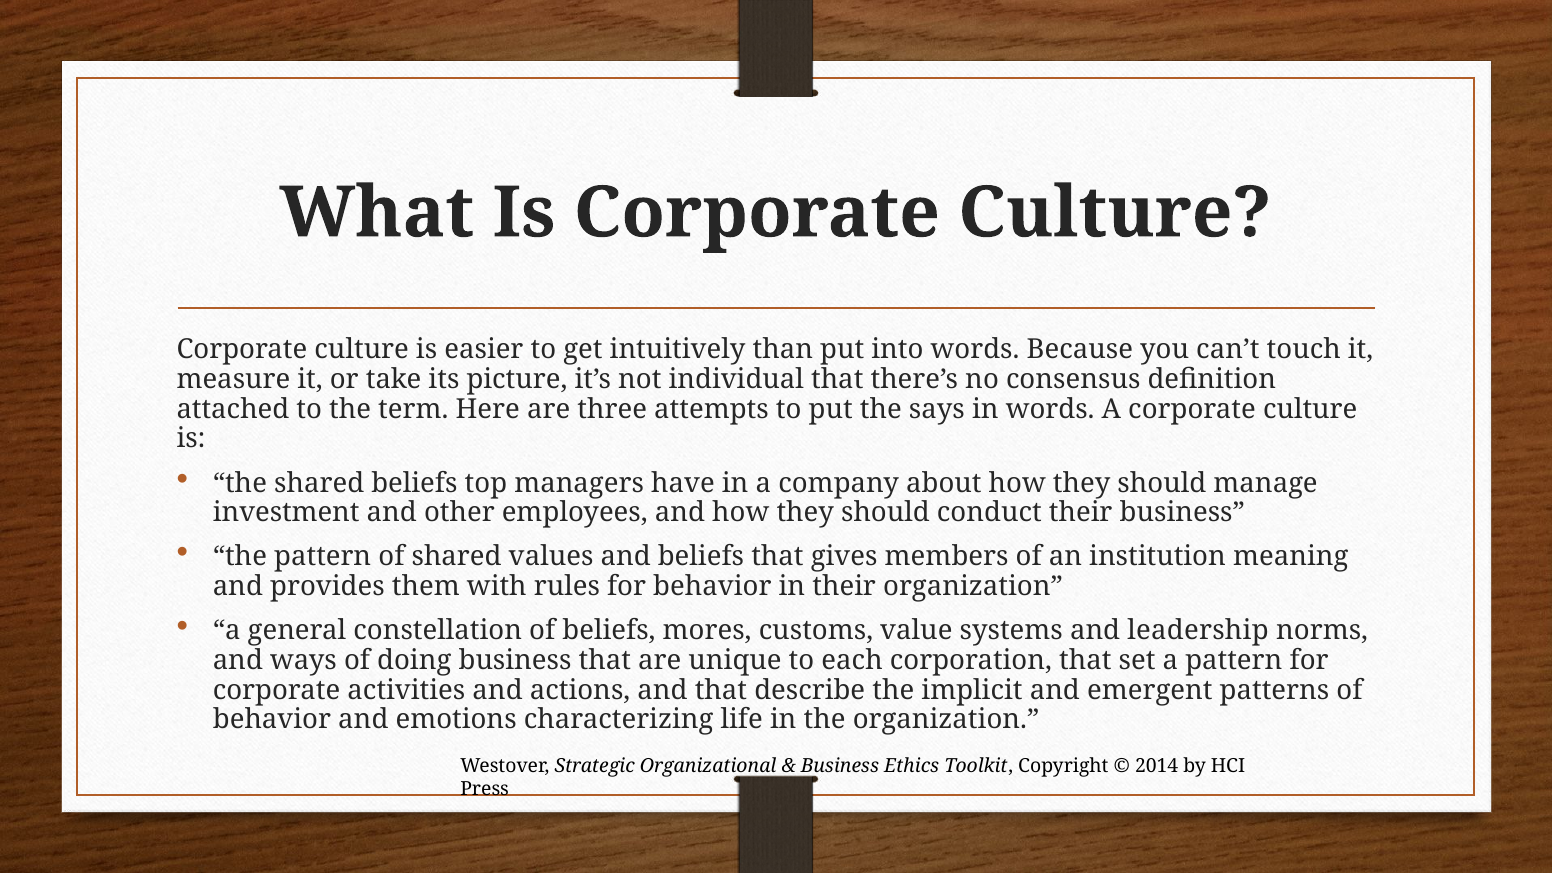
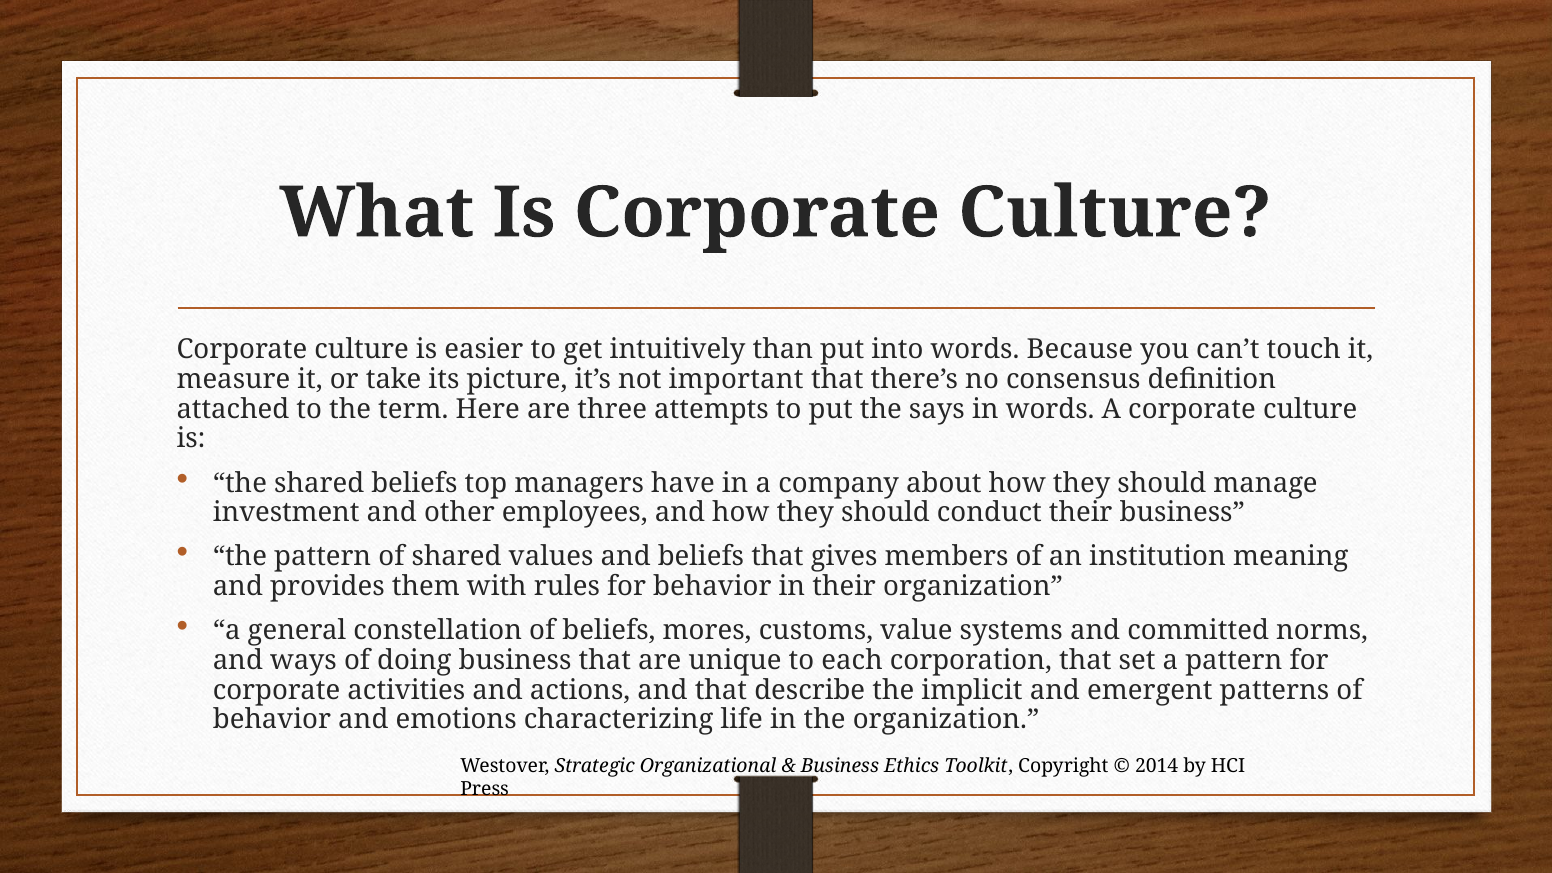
individual: individual -> important (736, 379)
leadership: leadership -> committed (1198, 631)
